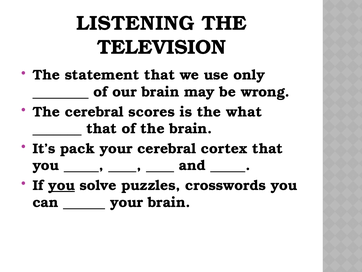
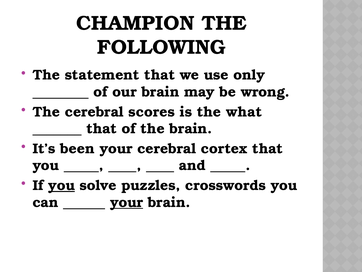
LISTENING: LISTENING -> CHAMPION (135, 23)
TELEVISION: TELEVISION -> FOLLOWING (161, 47)
pack: pack -> been (77, 148)
your underline: none -> present (127, 202)
